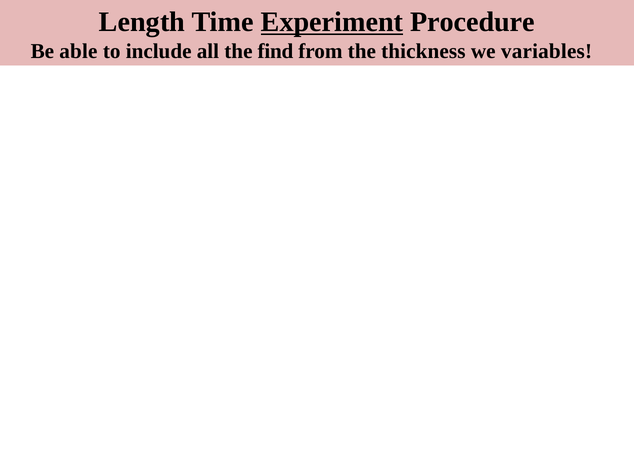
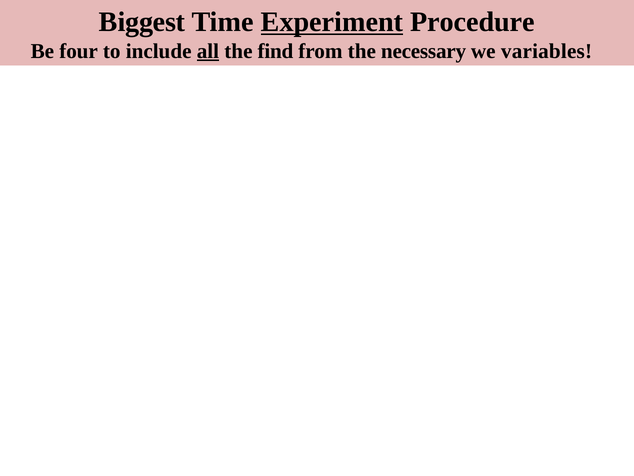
Length: Length -> Biggest (142, 22)
able: able -> four (79, 51)
all underline: none -> present (208, 51)
thickness: thickness -> necessary (424, 51)
